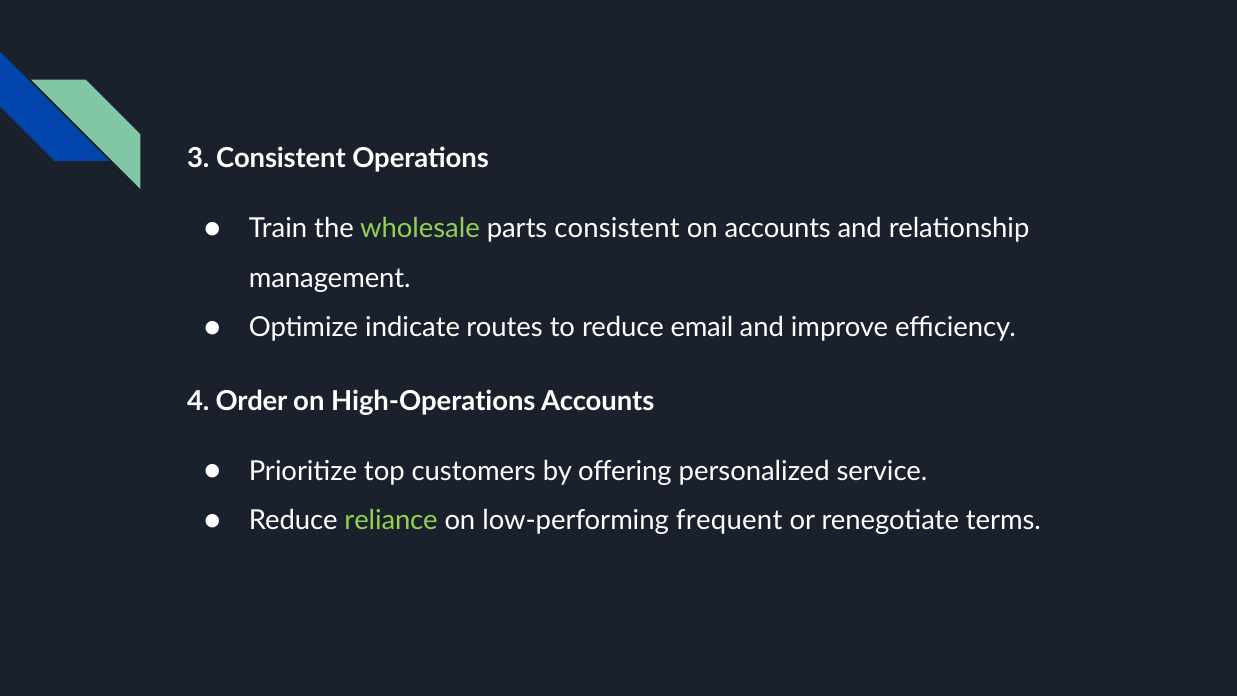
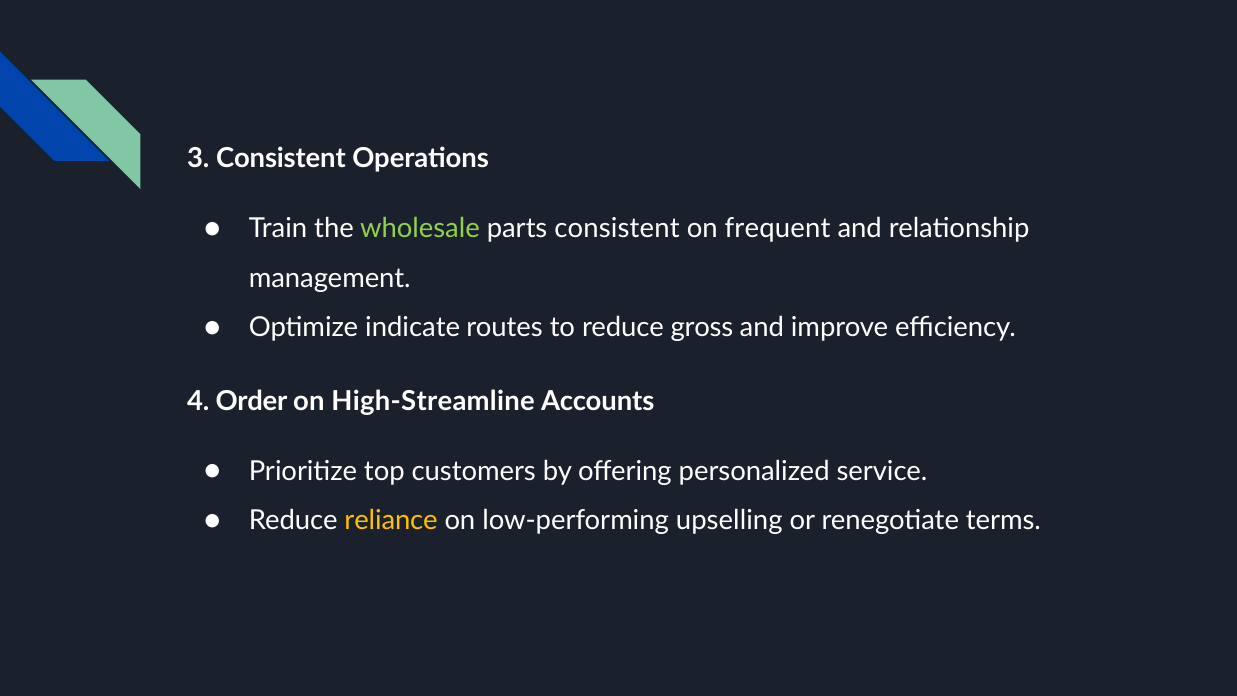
on accounts: accounts -> frequent (778, 229)
email: email -> gross (702, 328)
High-Operations: High-Operations -> High-Streamline (433, 401)
reliance colour: light green -> yellow (391, 520)
frequent: frequent -> upselling (729, 520)
